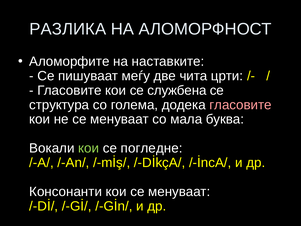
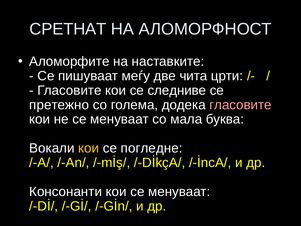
РАЗЛИКА: РАЗЛИКА -> СРЕТНАТ (68, 29)
службена: службена -> следниве (177, 90)
структура: структура -> претежно (59, 105)
кои colour: light green -> yellow (89, 148)
